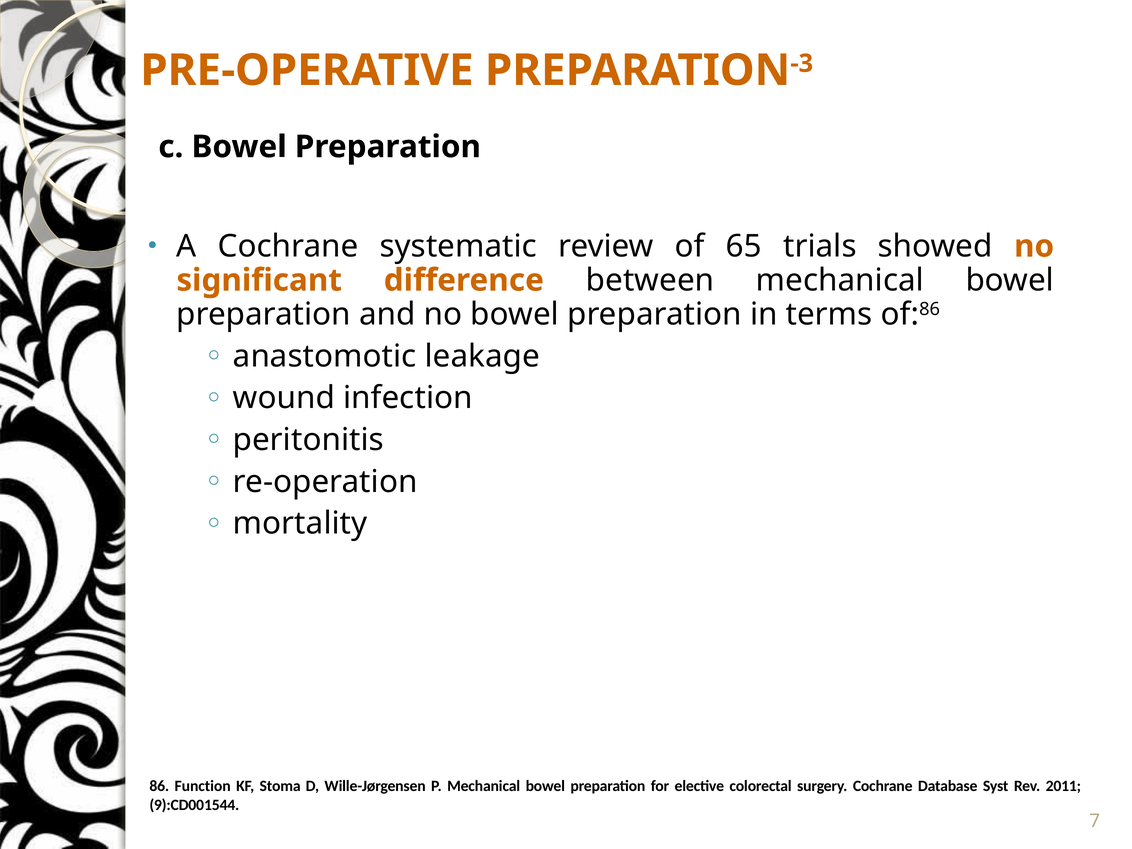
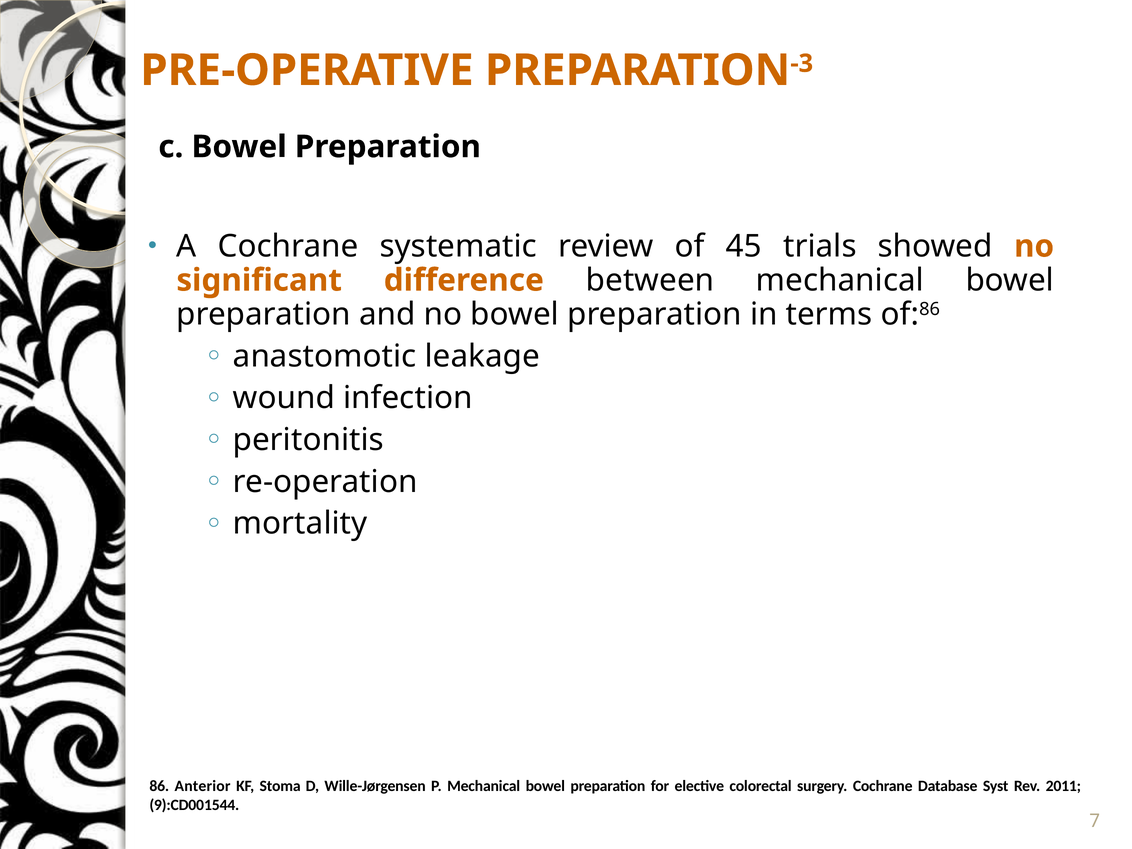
65: 65 -> 45 (744, 246)
Function: Function -> Anterior (203, 786)
